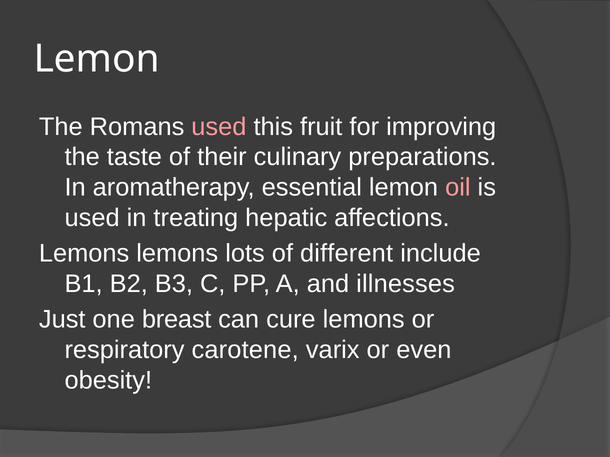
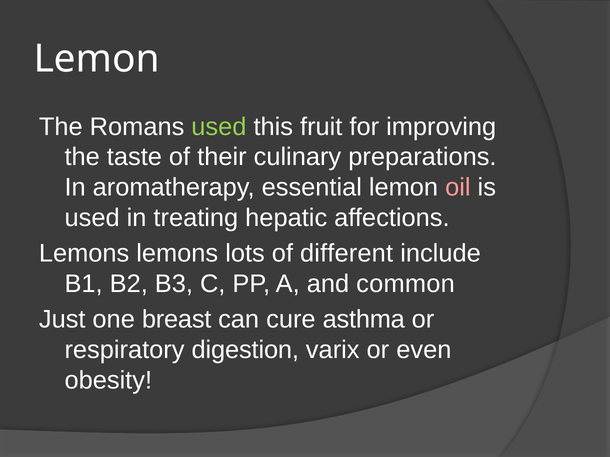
used colour: pink -> light green (219, 127)
illnesses: illnesses -> common (406, 284)
cure lemons: lemons -> asthma (364, 320)
carotene: carotene -> digestion (245, 350)
